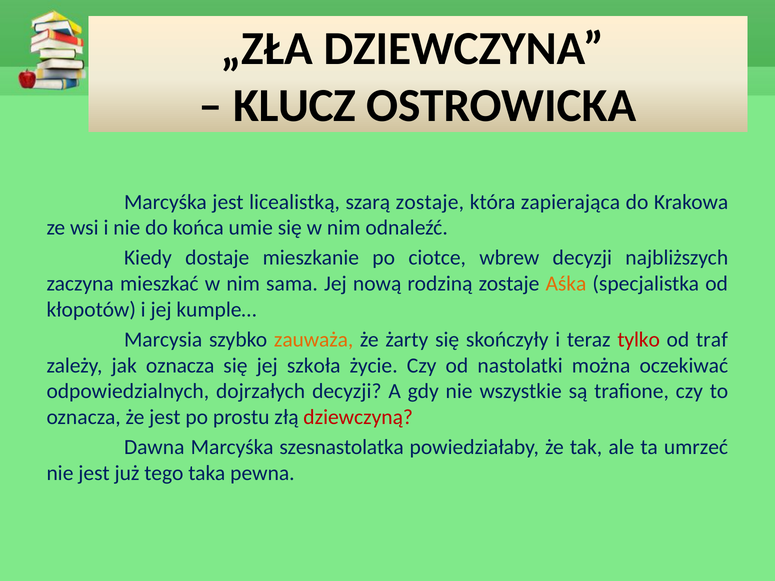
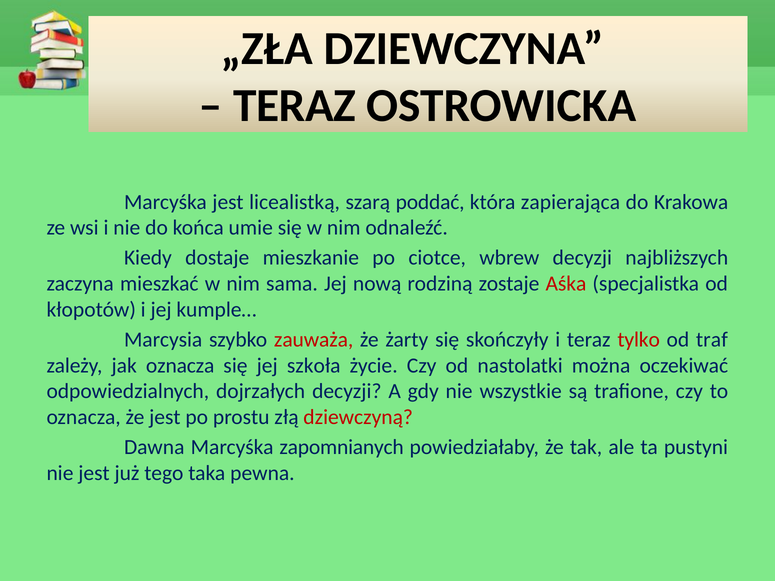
KLUCZ: KLUCZ -> TERAZ (295, 106)
szarą zostaje: zostaje -> poddać (430, 202)
Aśka colour: orange -> red (566, 284)
zauważa colour: orange -> red (314, 340)
szesnastolatka: szesnastolatka -> zapomnianych (342, 447)
umrzeć: umrzeć -> pustyni (696, 447)
